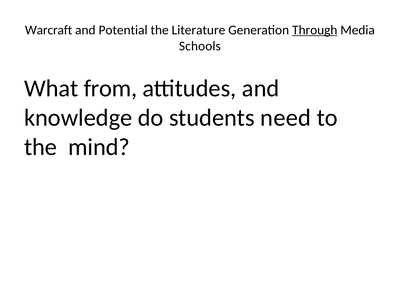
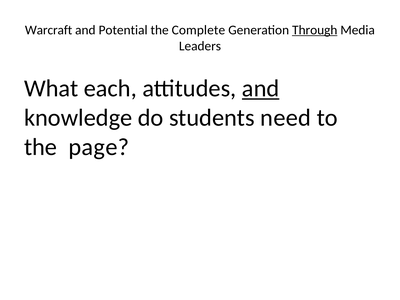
Literature: Literature -> Complete (198, 30)
Schools: Schools -> Leaders (200, 46)
from: from -> each (110, 88)
and underline: none -> present (261, 88)
mind: mind -> page (99, 147)
